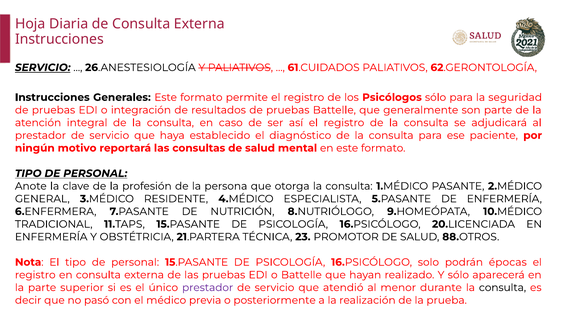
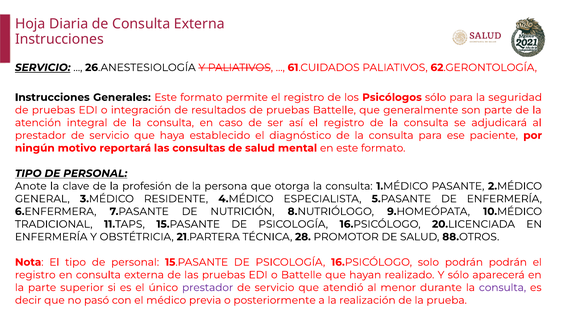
23: 23 -> 28 (303, 237)
podrán épocas: épocas -> podrán (508, 262)
consulta colour: black -> purple (502, 287)
